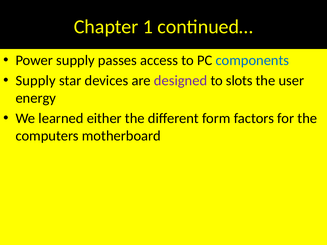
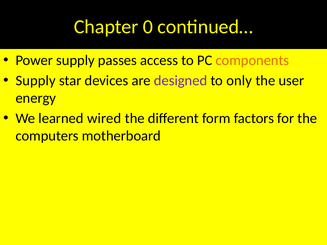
1: 1 -> 0 (148, 27)
components colour: blue -> orange (252, 60)
slots: slots -> only (239, 81)
either: either -> wired (104, 119)
